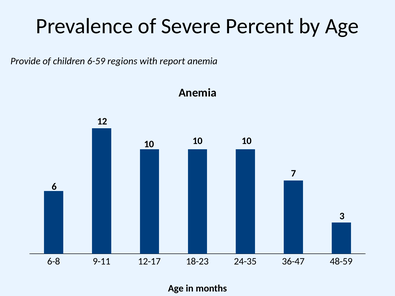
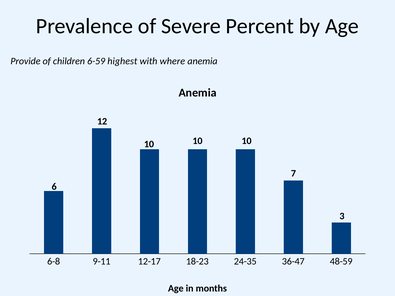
regions: regions -> highest (122, 61)
report: report -> where (172, 61)
